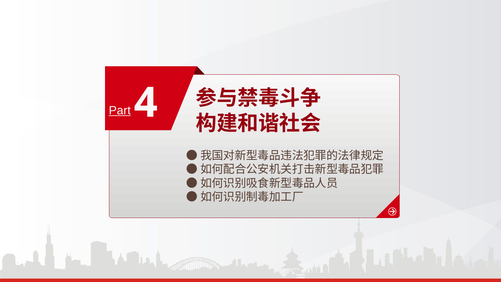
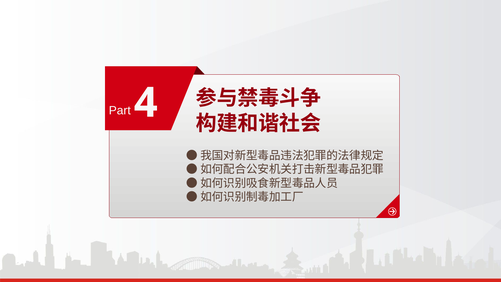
Part underline: present -> none (120, 110)
